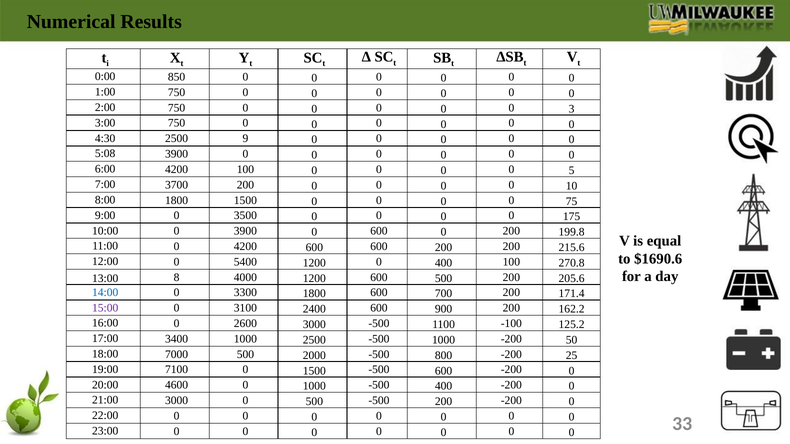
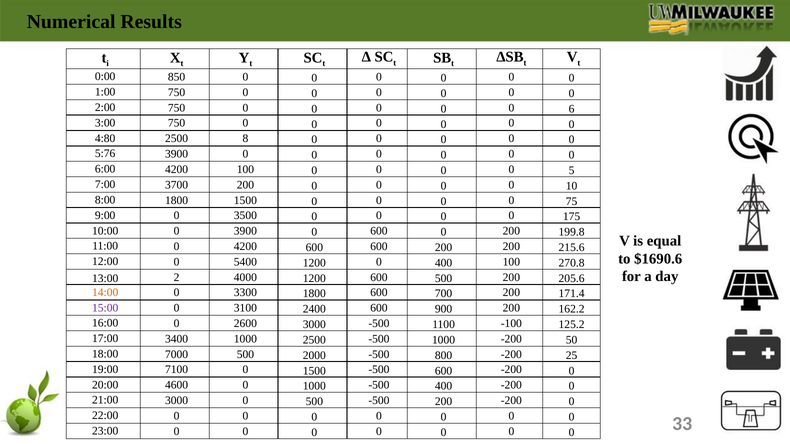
3: 3 -> 6 (572, 109)
4:30: 4:30 -> 4:80 (105, 138)
9: 9 -> 8 (245, 139)
5:08: 5:08 -> 5:76 (105, 154)
8: 8 -> 2 (177, 277)
14:00 colour: blue -> orange (105, 293)
